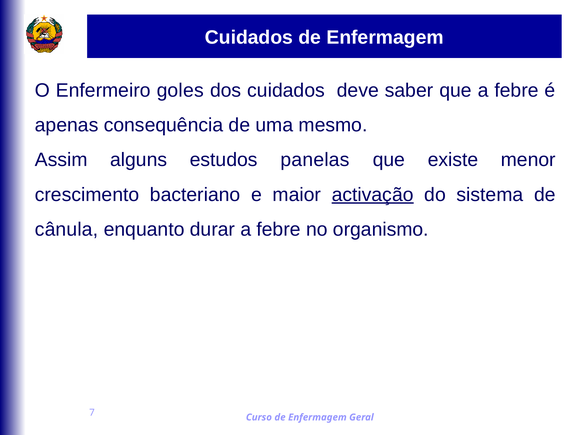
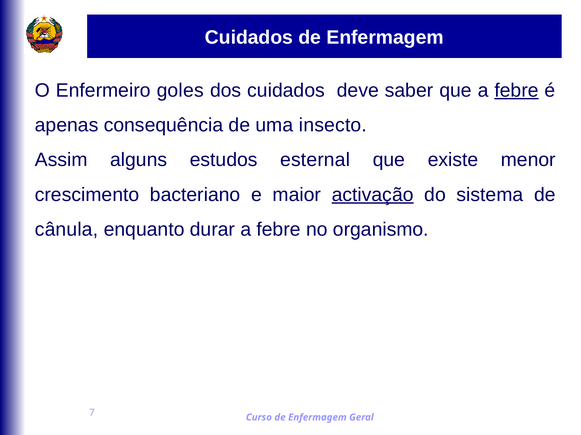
febre underline: none -> present (517, 90)
mesmo: mesmo -> insecto (333, 125)
panelas: panelas -> esternal (315, 160)
